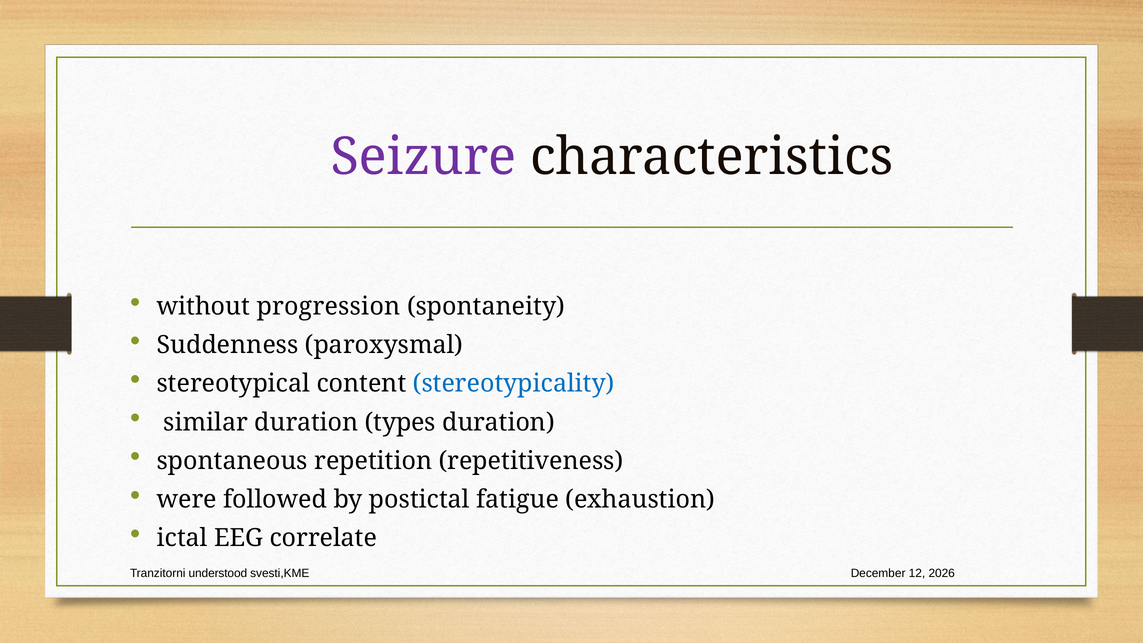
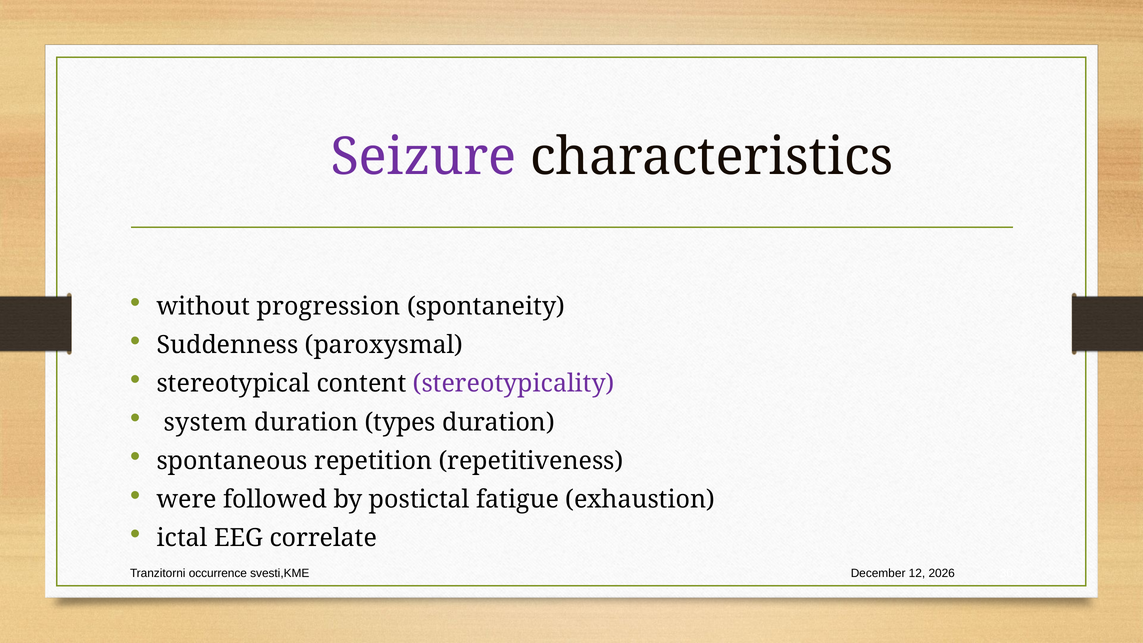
stereotypicality colour: blue -> purple (514, 384)
similar: similar -> system (205, 422)
understood: understood -> occurrence (218, 573)
